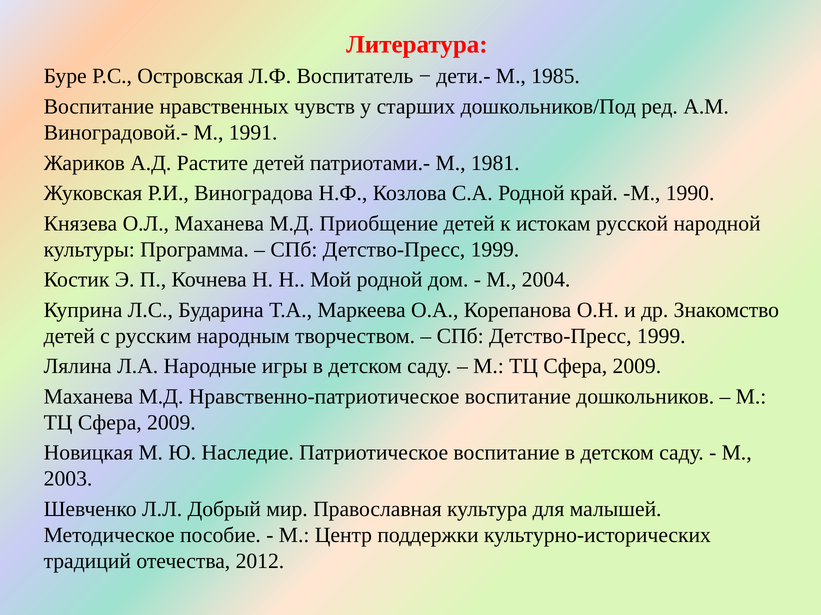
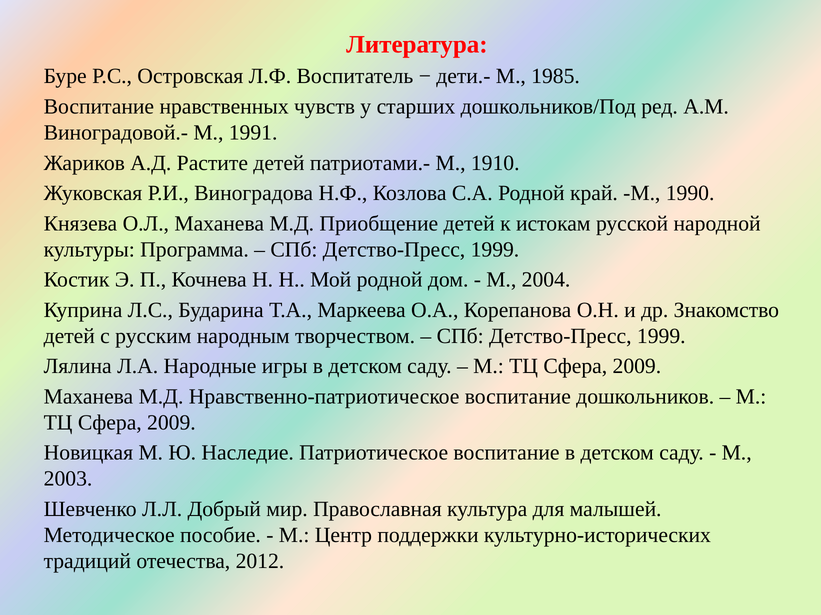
1981: 1981 -> 1910 (495, 163)
